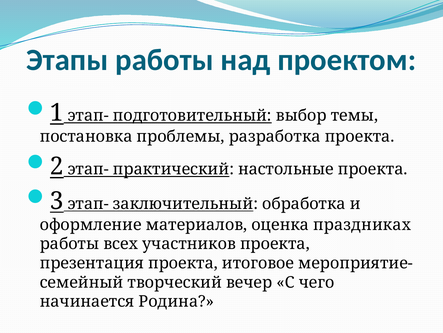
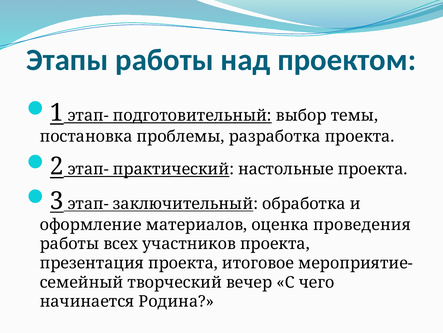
праздниках: праздниках -> проведения (362, 224)
